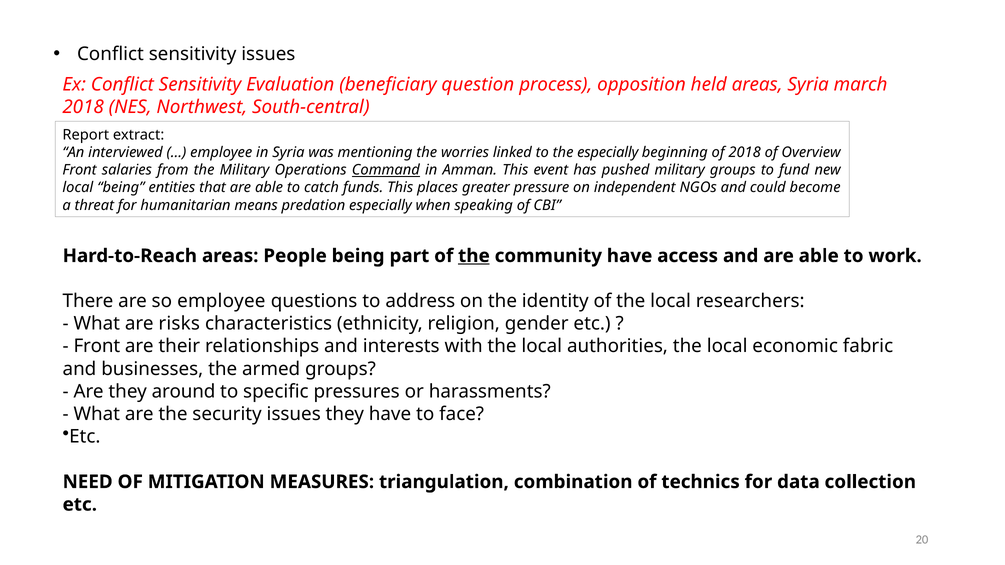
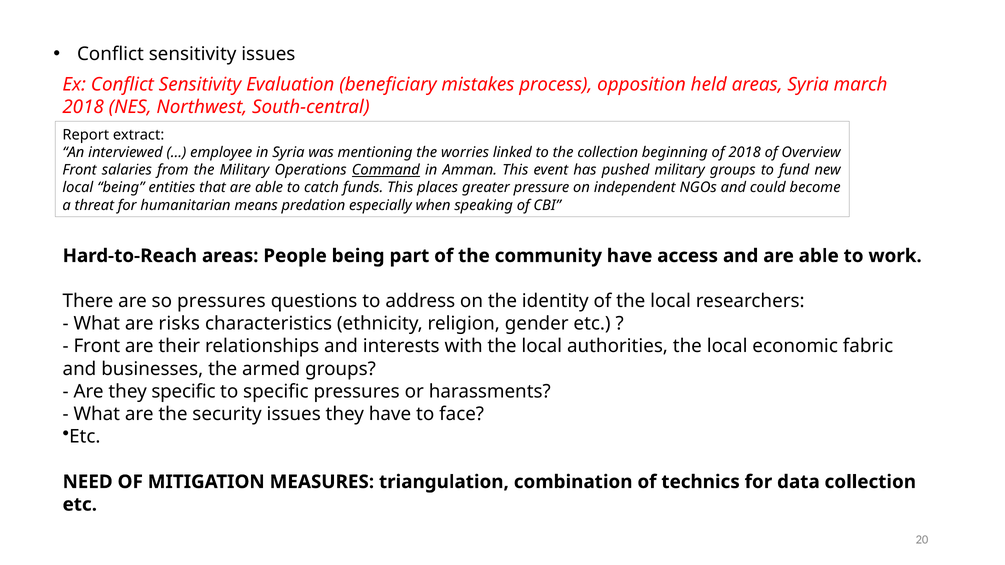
question: question -> mistakes (478, 84)
the especially: especially -> collection (608, 153)
the underline: present -> none (474, 256)
so employee: employee -> pressures (221, 301)
they around: around -> specific (183, 392)
